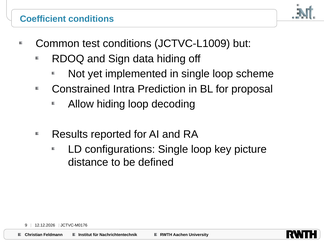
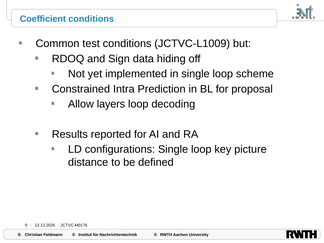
Allow hiding: hiding -> layers (111, 104)
